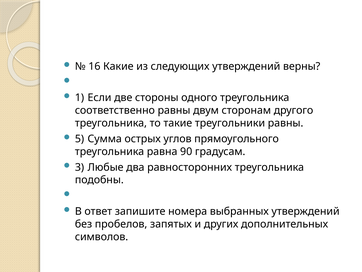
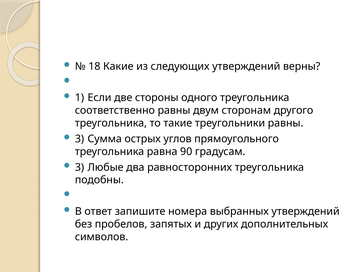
16: 16 -> 18 (94, 66)
5: 5 -> 3 (79, 139)
